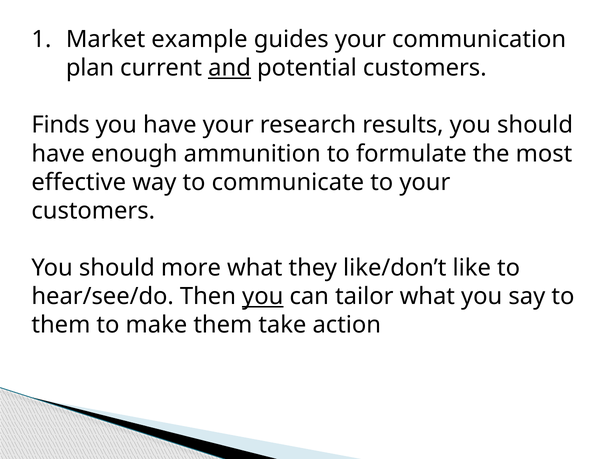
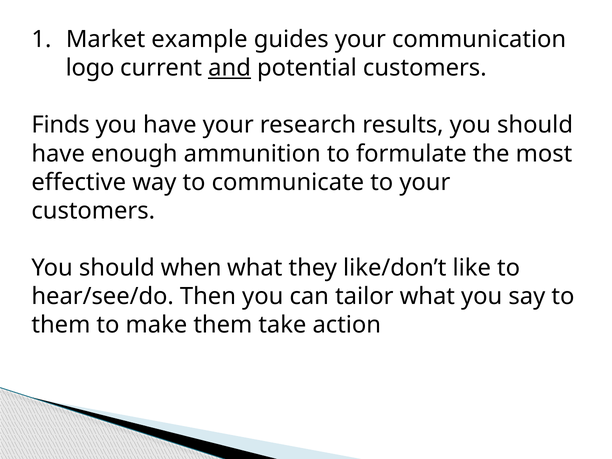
plan: plan -> logo (90, 68)
more: more -> when (191, 268)
you underline: present -> none (263, 297)
